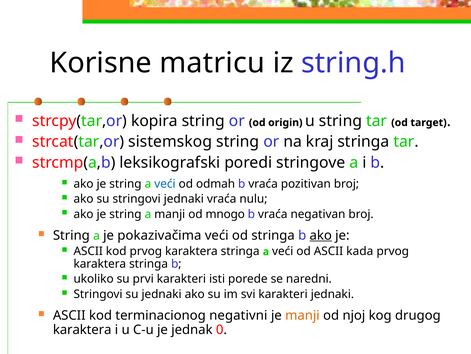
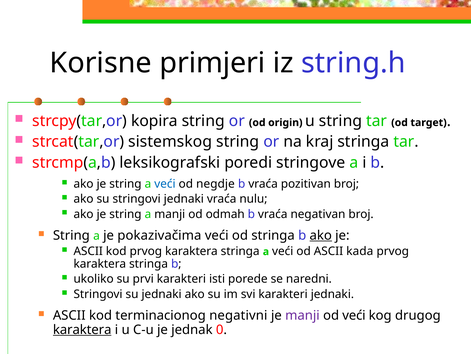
matricu: matricu -> primjeri (212, 63)
odmah: odmah -> negdje (215, 184)
mnogo: mnogo -> odmah (225, 214)
manji colour: orange -> purple (302, 315)
od njoj: njoj -> veći (354, 315)
karaktera underline: none -> present (82, 329)
